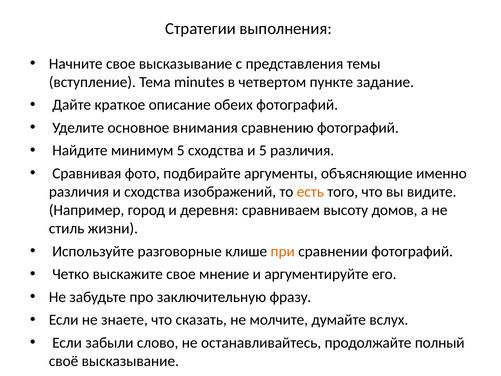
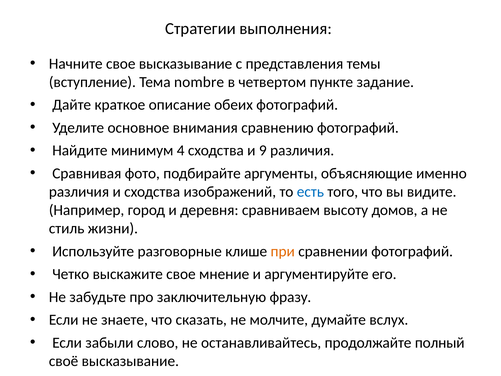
minutes: minutes -> nombre (199, 82)
минимум 5: 5 -> 4 (181, 150)
и 5: 5 -> 9 (263, 150)
есть colour: orange -> blue (310, 192)
